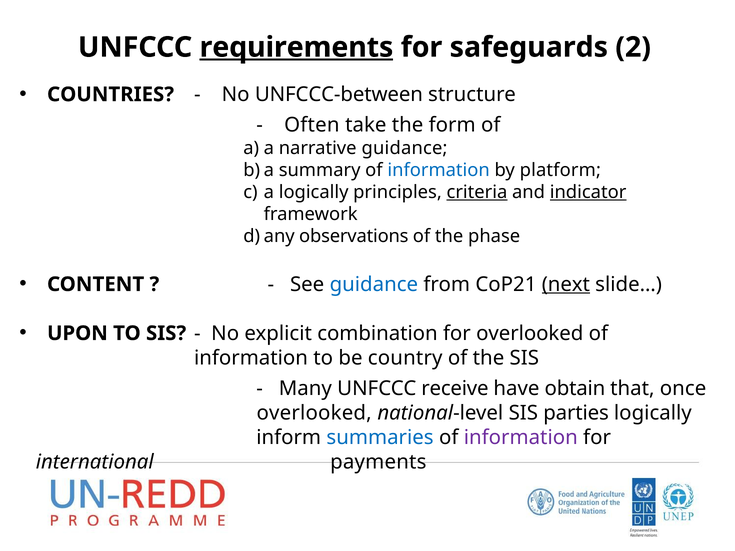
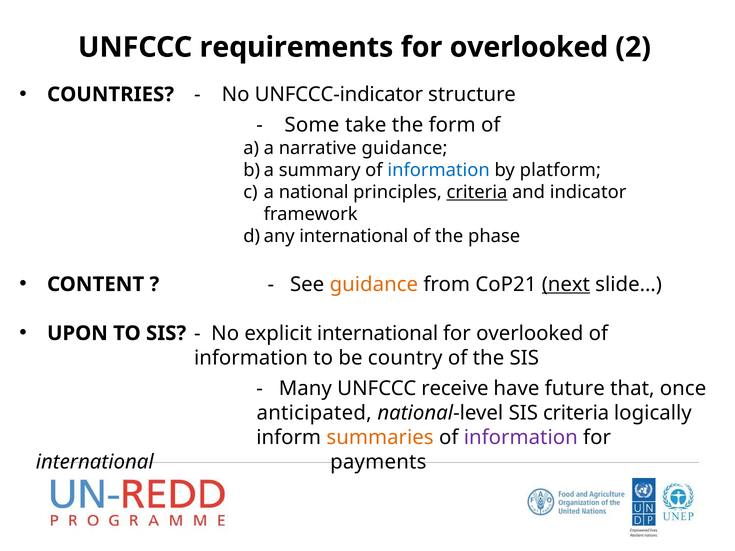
requirements underline: present -> none (296, 47)
safeguards: safeguards -> overlooked (529, 47)
UNFCCC-between: UNFCCC-between -> UNFCCC-indicator (339, 95)
Often: Often -> Some (312, 125)
a logically: logically -> national (314, 192)
indicator underline: present -> none (588, 192)
observations: observations -> international (354, 236)
guidance colour: blue -> orange (374, 284)
explicit combination: combination -> international (378, 333)
obtain: obtain -> future (575, 389)
overlooked: overlooked -> anticipated (314, 413)
SIS parties: parties -> criteria (576, 413)
summaries colour: blue -> orange (380, 438)
